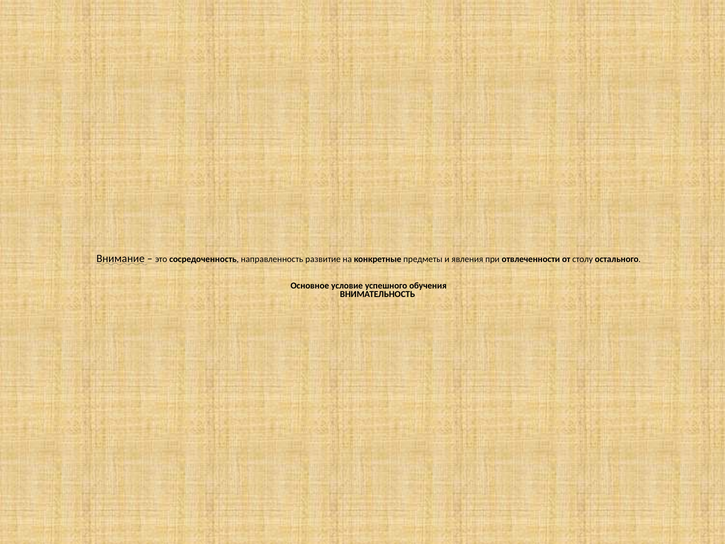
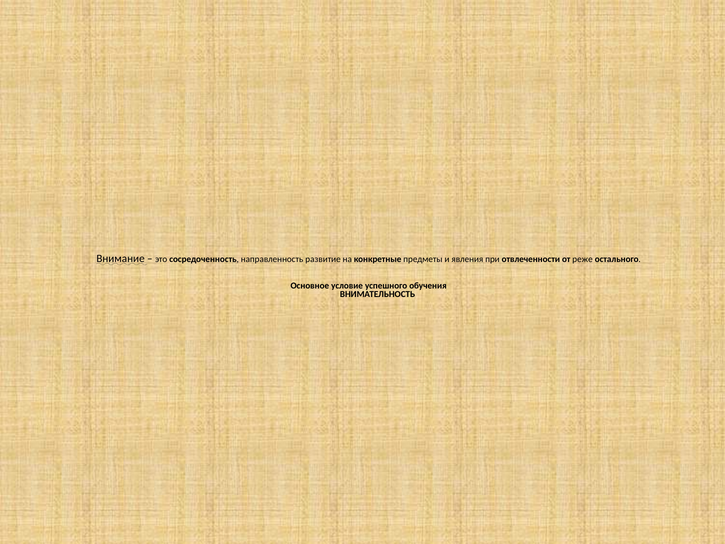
столу: столу -> реже (582, 259)
